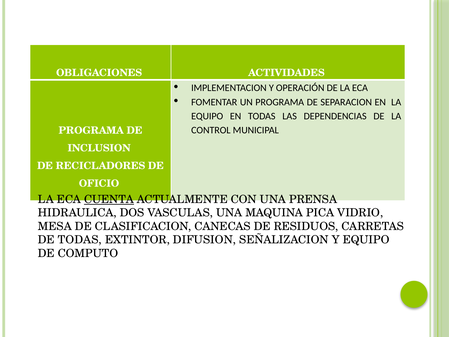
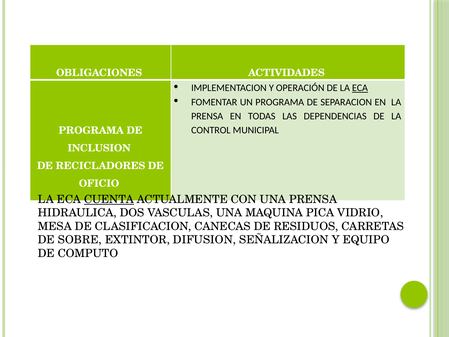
ECA underline: none -> present (360, 88)
EQUIPO: EQUIPO -> PRENSA (207, 116)
DE TODAS: TODAS -> SOBRE (80, 240)
